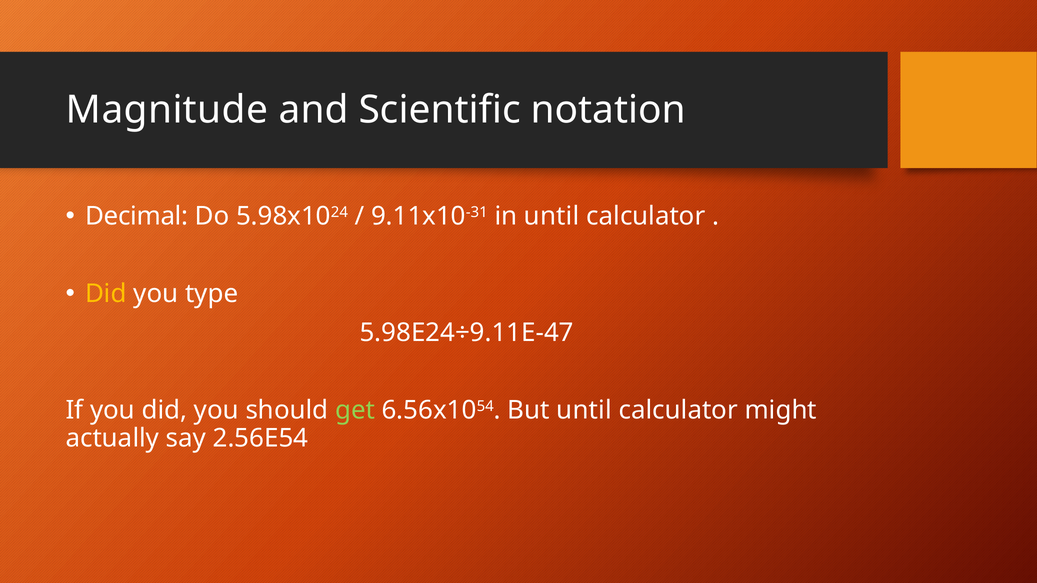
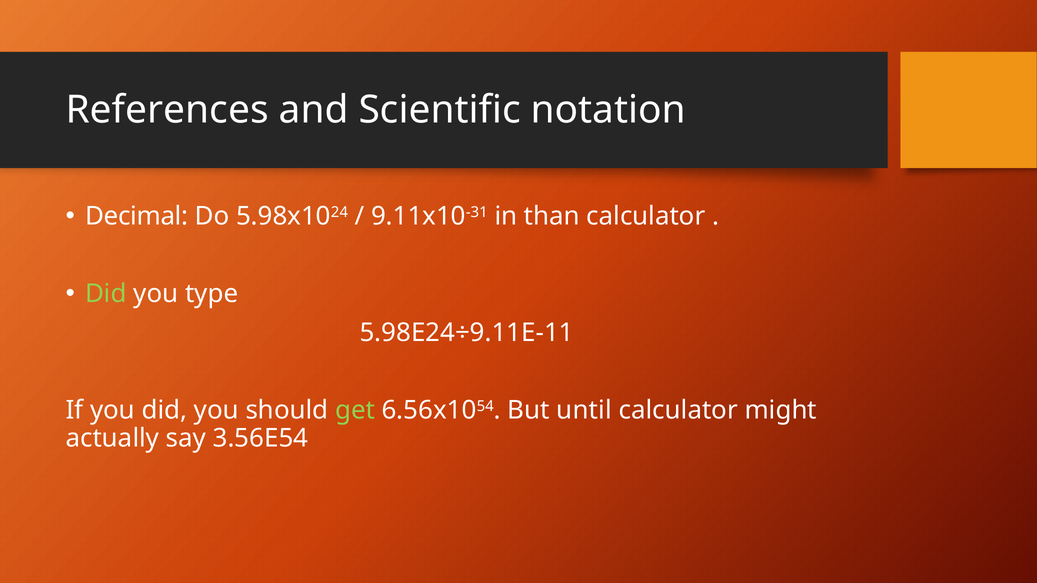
Magnitude: Magnitude -> References (167, 110)
in until: until -> than (552, 216)
Did colour: yellow -> light green (106, 294)
5.98E24÷9.11E-47: 5.98E24÷9.11E-47 -> 5.98E24÷9.11E-11 (467, 333)
2.56E54: 2.56E54 -> 3.56E54 (260, 438)
